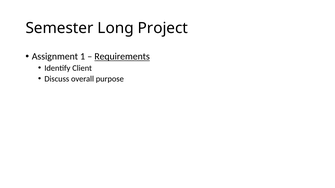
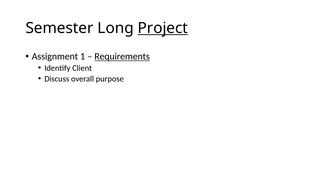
Project underline: none -> present (163, 28)
